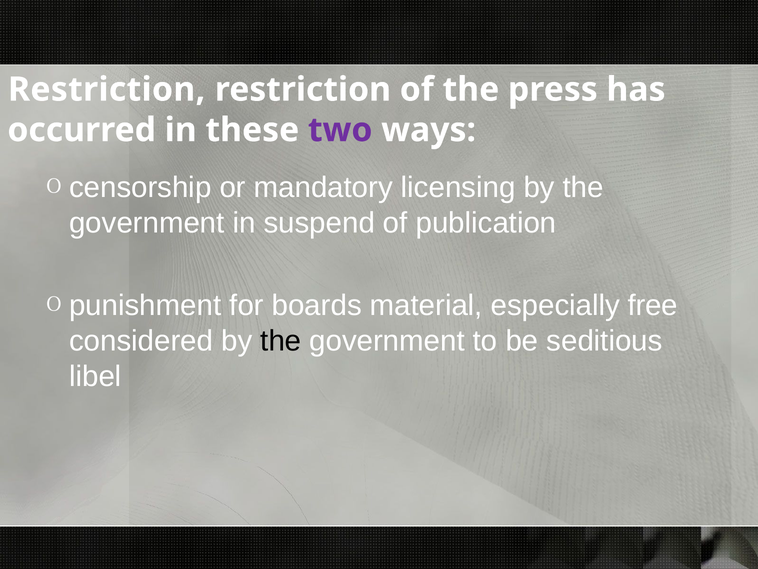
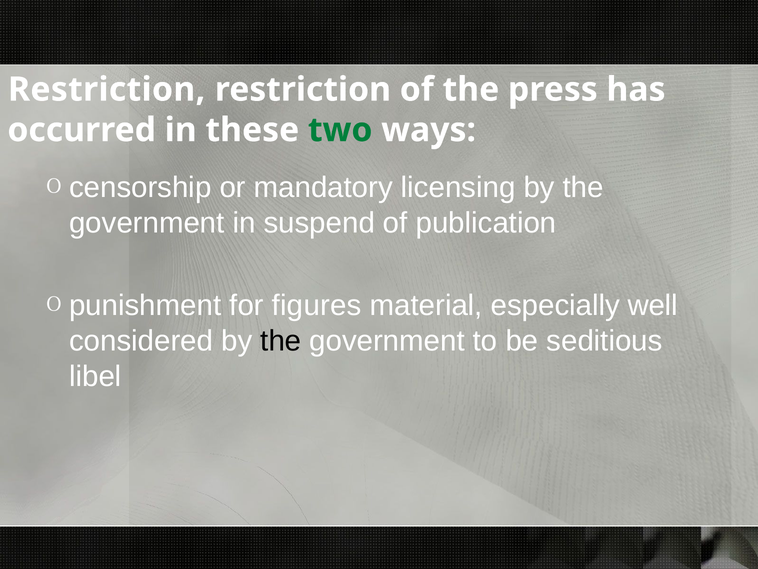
two colour: purple -> green (340, 130)
boards: boards -> figures (317, 305)
free: free -> well (653, 305)
